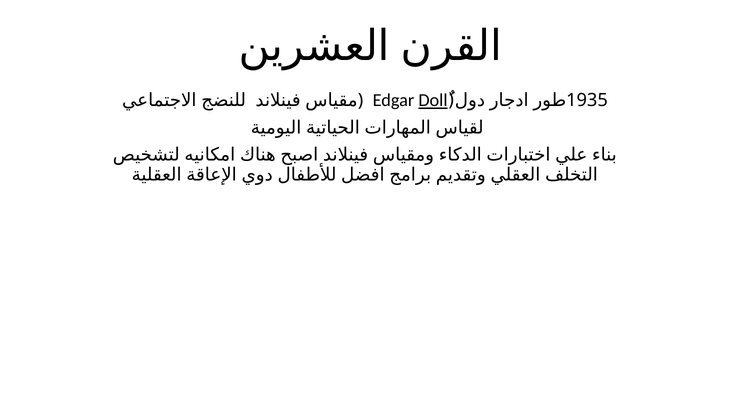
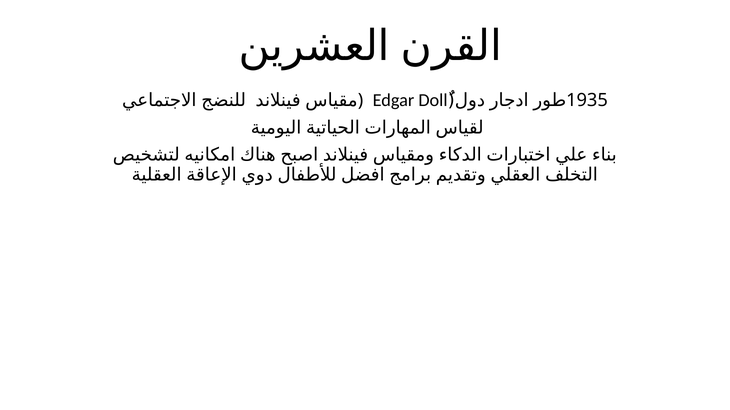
Doll underline: present -> none (433, 101)
